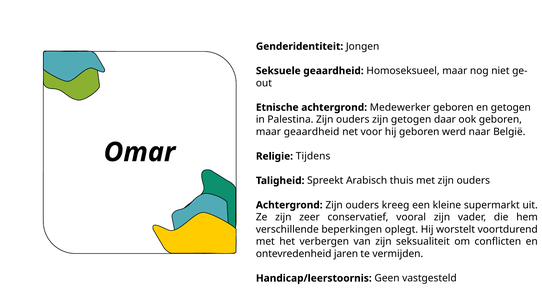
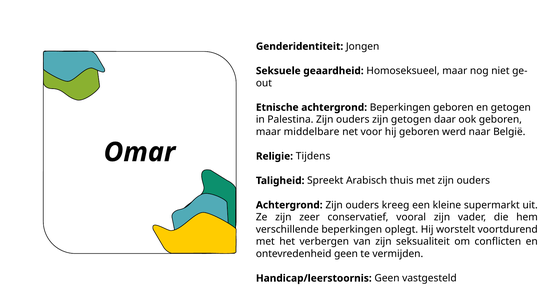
achtergrond Medewerker: Medewerker -> Beperkingen (400, 107)
maar geaardheid: geaardheid -> middelbare (312, 132)
ontevredenheid jaren: jaren -> geen (346, 254)
